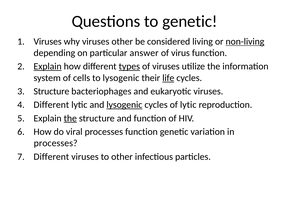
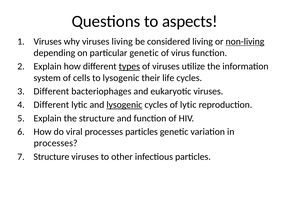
to genetic: genetic -> aspects (190, 21)
viruses other: other -> living (122, 42)
particular answer: answer -> genetic (144, 53)
Explain underline: present -> none (48, 67)
life underline: present -> none (168, 78)
Structure: Structure -> Different (51, 92)
the underline: present -> none (70, 119)
processes function: function -> particles (141, 132)
Different: Different -> Structure (51, 157)
